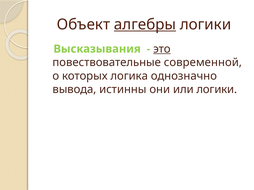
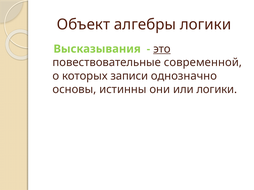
алгебры underline: present -> none (145, 25)
логика: логика -> записи (129, 76)
вывода: вывода -> основы (74, 90)
